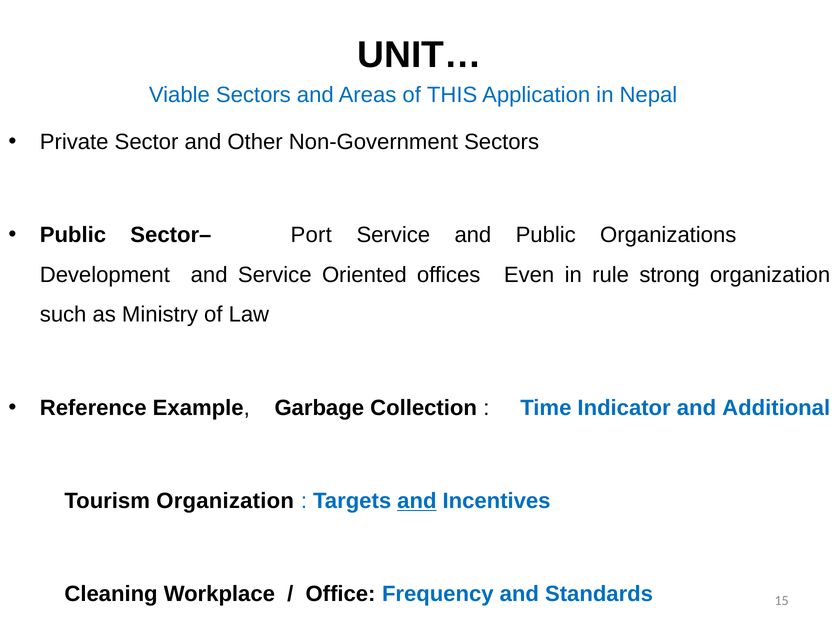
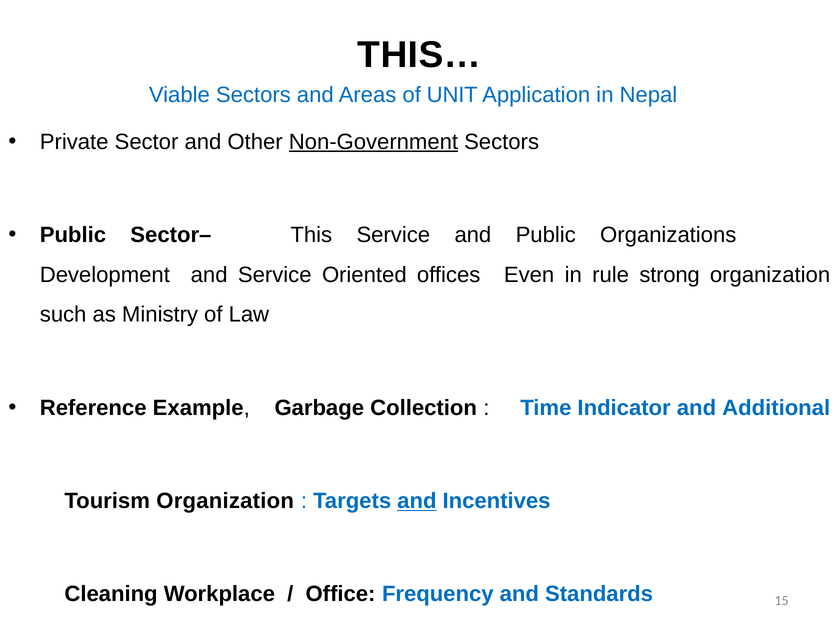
UNIT…: UNIT… -> THIS… (419, 55)
THIS: THIS -> UNIT (452, 95)
Non-Government underline: none -> present (373, 142)
Port: Port -> This (311, 235)
